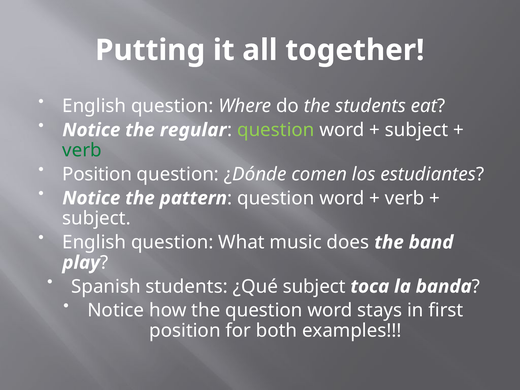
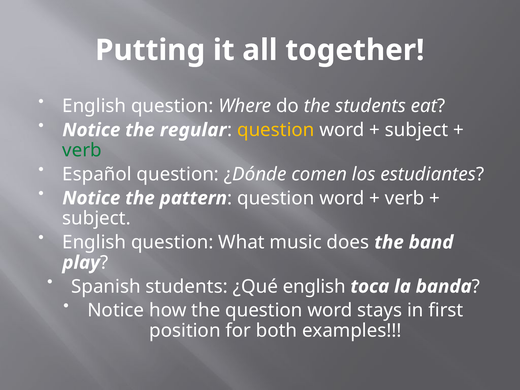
question colour: light green -> yellow (276, 130)
Position: Position -> Español (97, 174)
¿Qué subject: subject -> english (314, 286)
